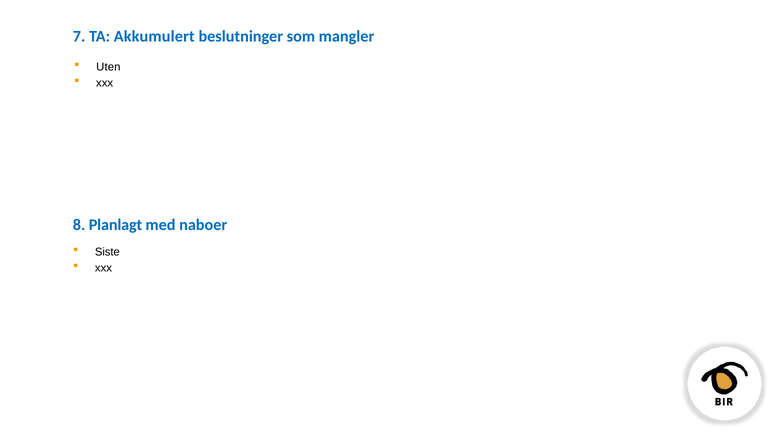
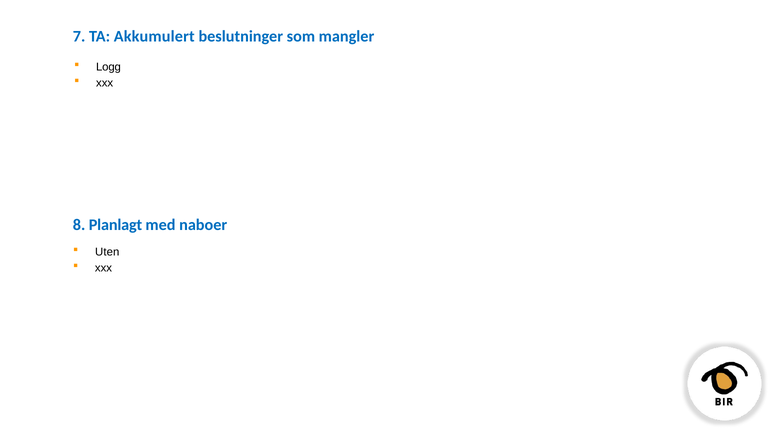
Uten: Uten -> Logg (108, 67)
Siste: Siste -> Uten (107, 252)
